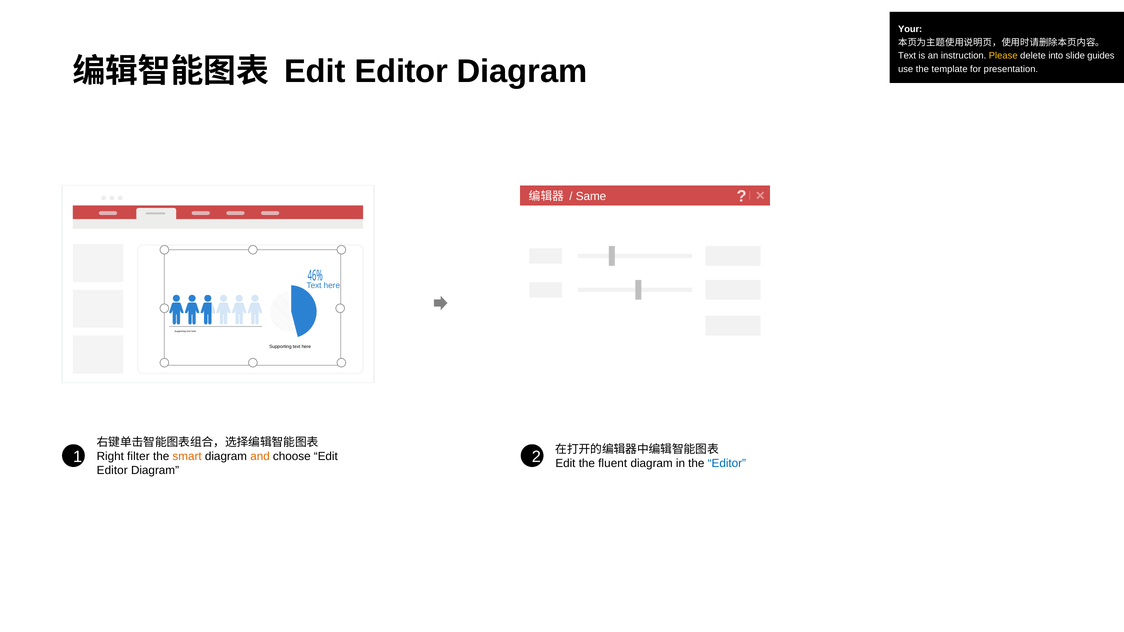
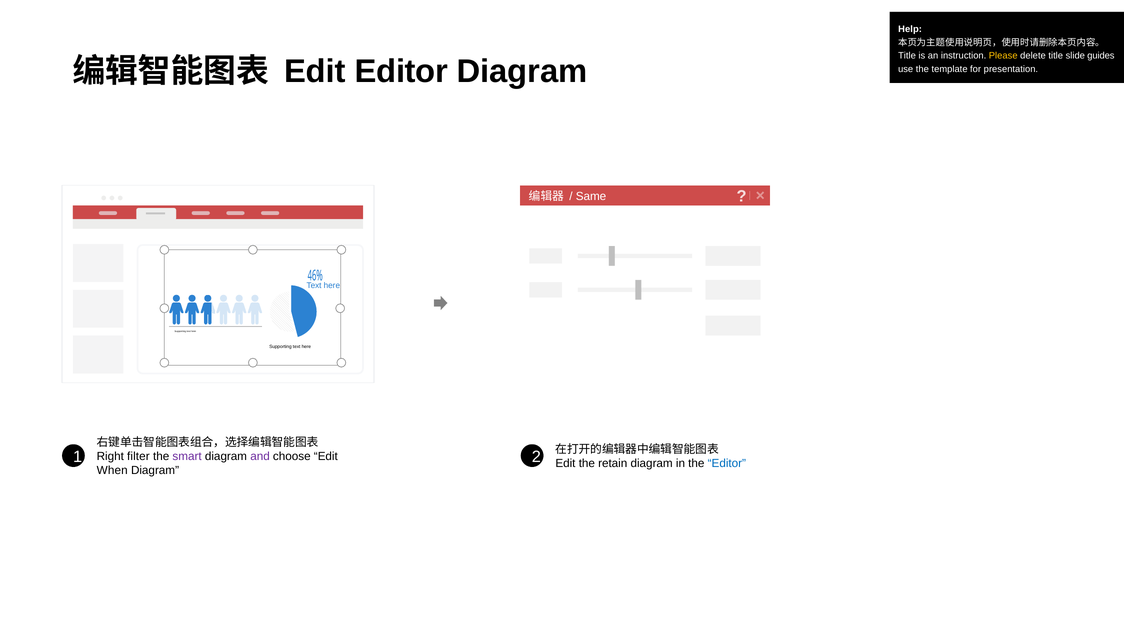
Your: Your -> Help (910, 29)
Text: Text -> Title (907, 56)
delete into: into -> title (1056, 56)
smart colour: orange -> purple (187, 457)
and colour: orange -> purple (260, 457)
fluent: fluent -> retain (613, 464)
Editor: Editor -> When (112, 471)
